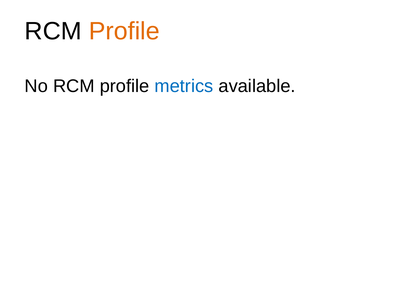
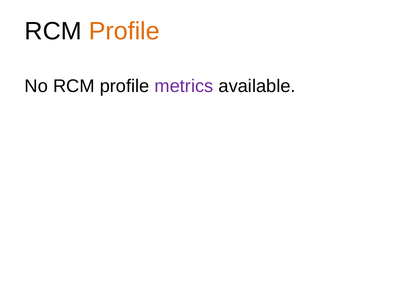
metrics colour: blue -> purple (184, 86)
